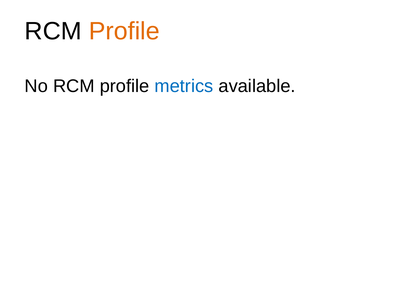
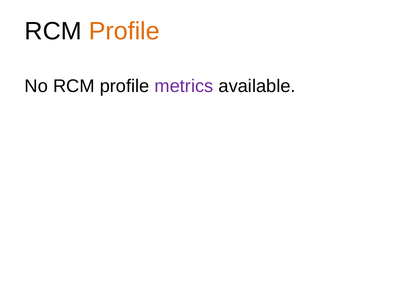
metrics colour: blue -> purple (184, 86)
